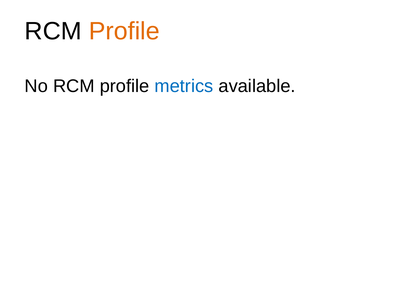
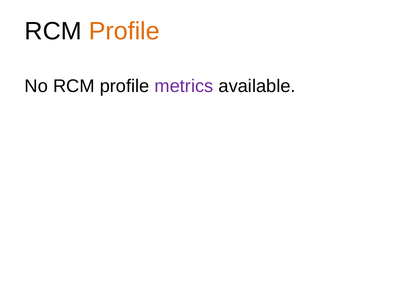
metrics colour: blue -> purple (184, 86)
